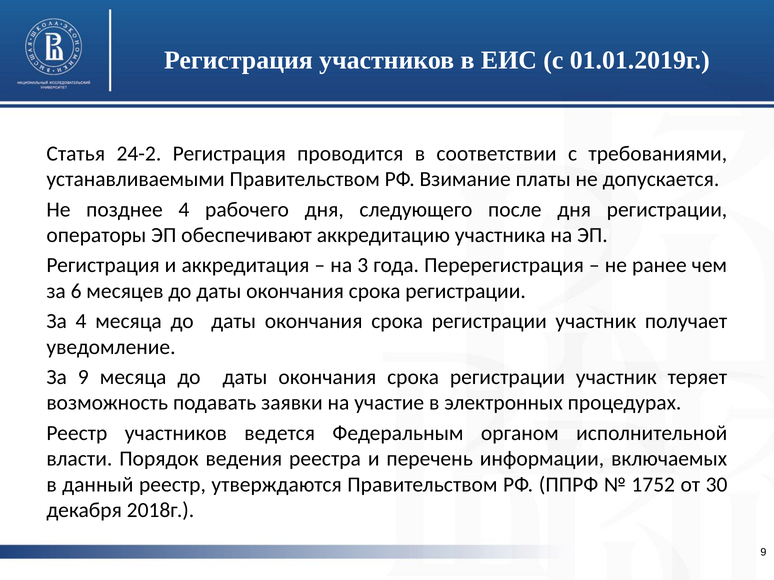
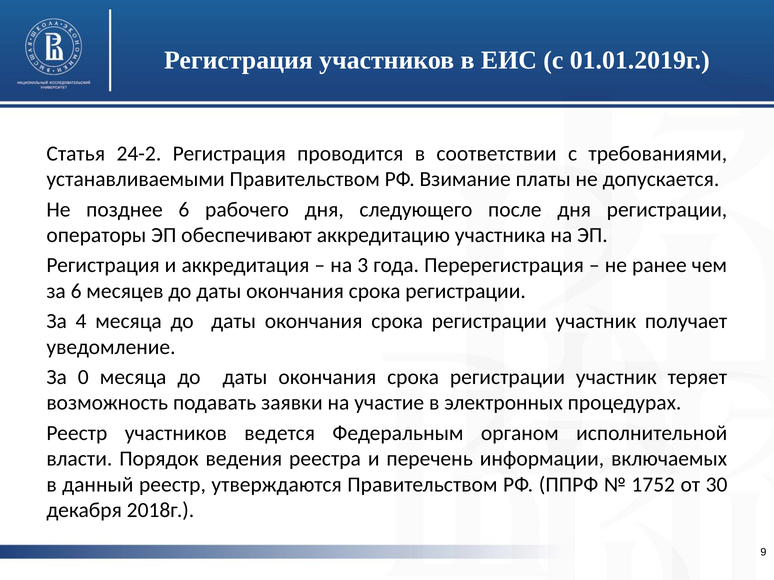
позднее 4: 4 -> 6 (184, 210)
За 9: 9 -> 0 (83, 377)
